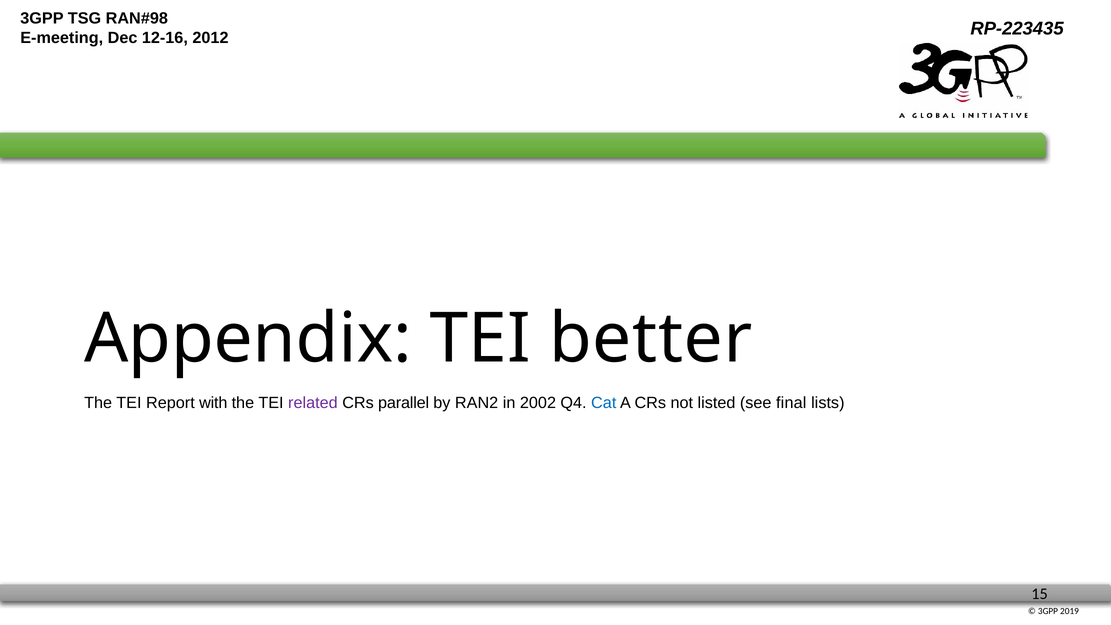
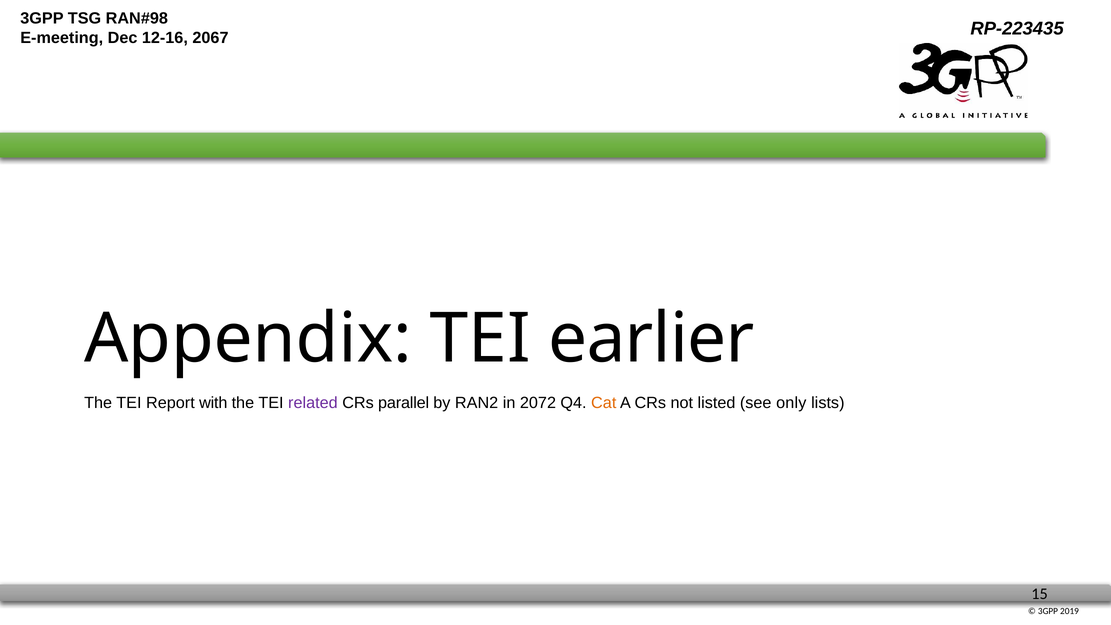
2012: 2012 -> 2067 (210, 38)
better: better -> earlier (651, 339)
2002: 2002 -> 2072 (538, 403)
Cat colour: blue -> orange (604, 403)
final: final -> only (791, 403)
